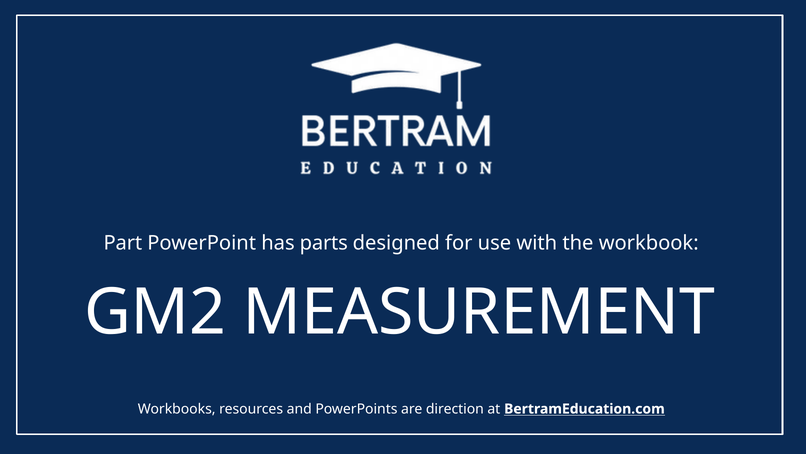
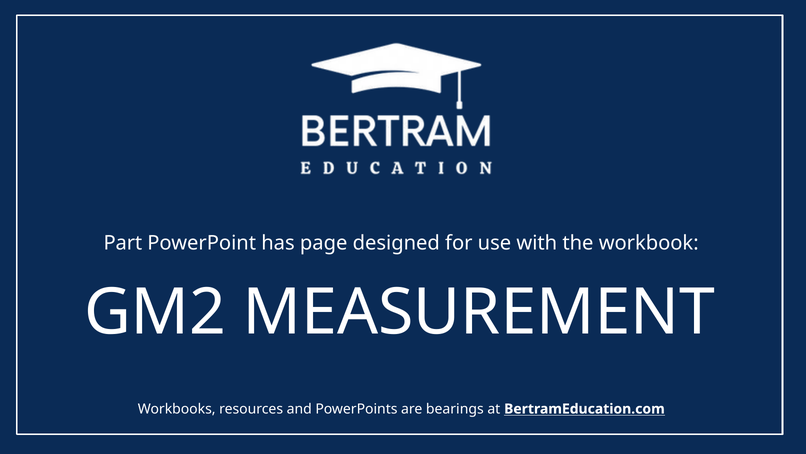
parts: parts -> page (324, 243)
direction: direction -> bearings (455, 408)
